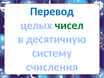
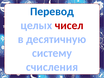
чисел colour: green -> red (69, 25)
